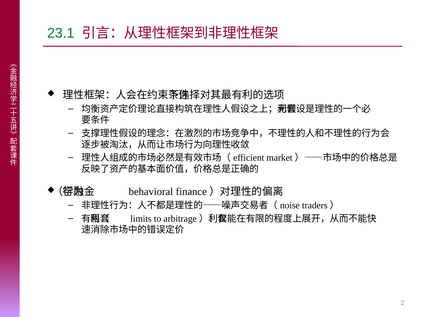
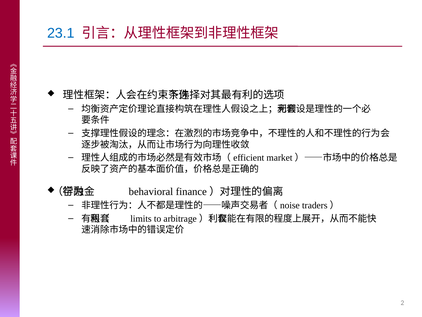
23.1 colour: green -> blue (61, 33)
